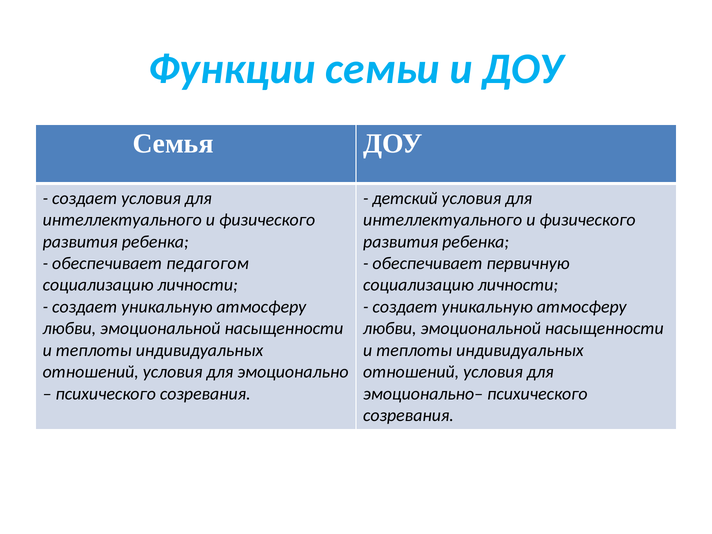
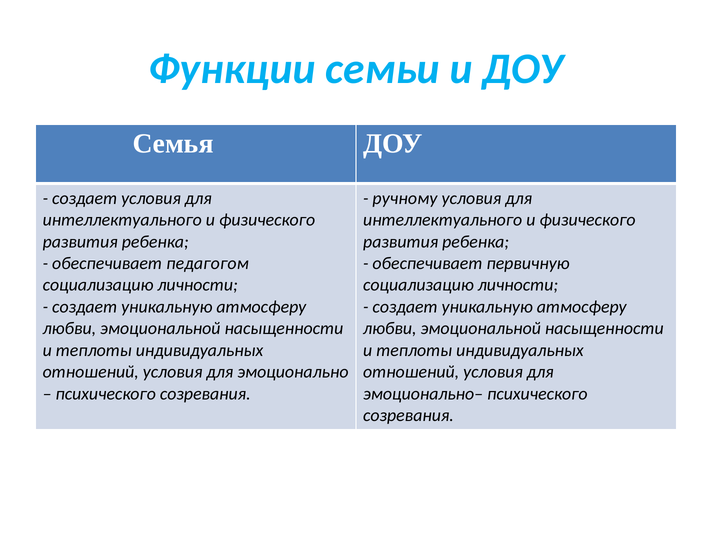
детский: детский -> ручному (405, 198)
